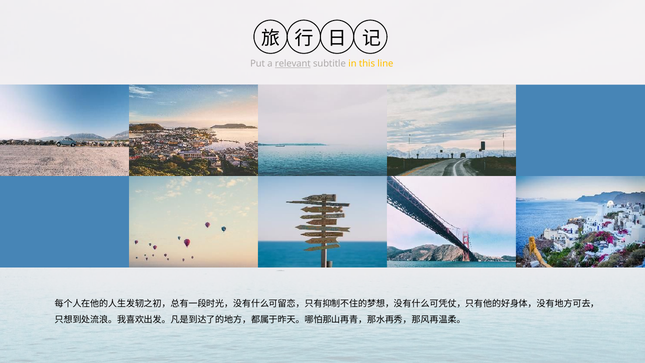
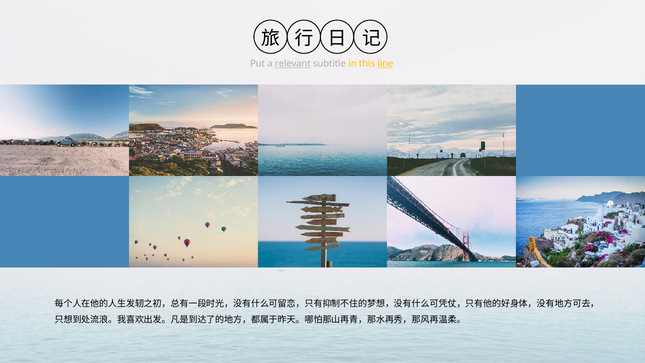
line underline: none -> present (385, 64)
